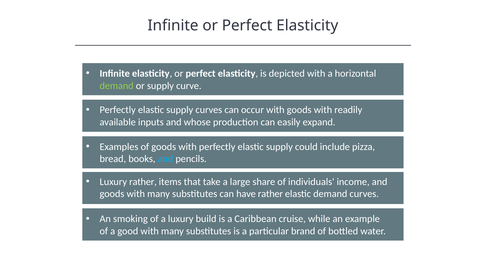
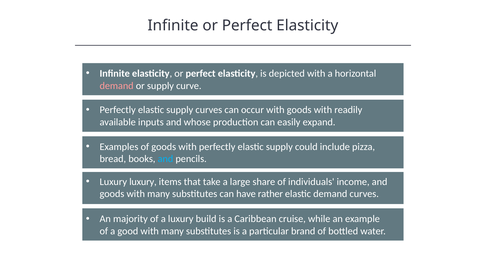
demand colour: light green -> pink (117, 86)
Luxury rather: rather -> luxury (143, 182)
smoking: smoking -> majority (130, 219)
